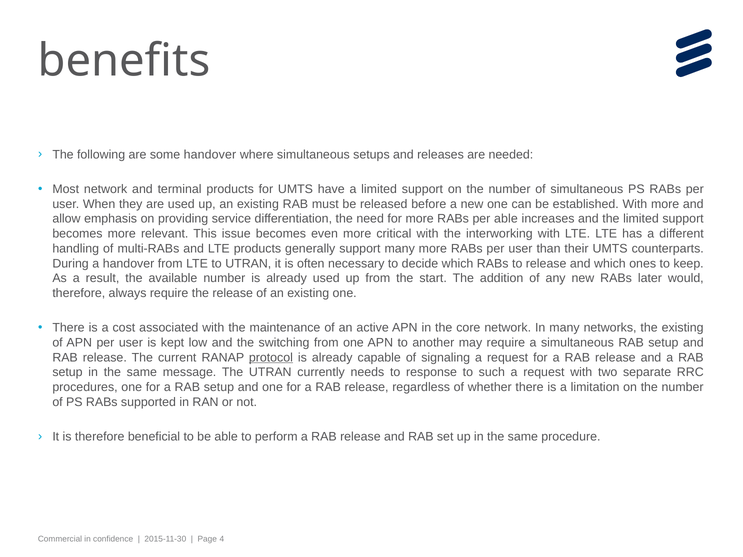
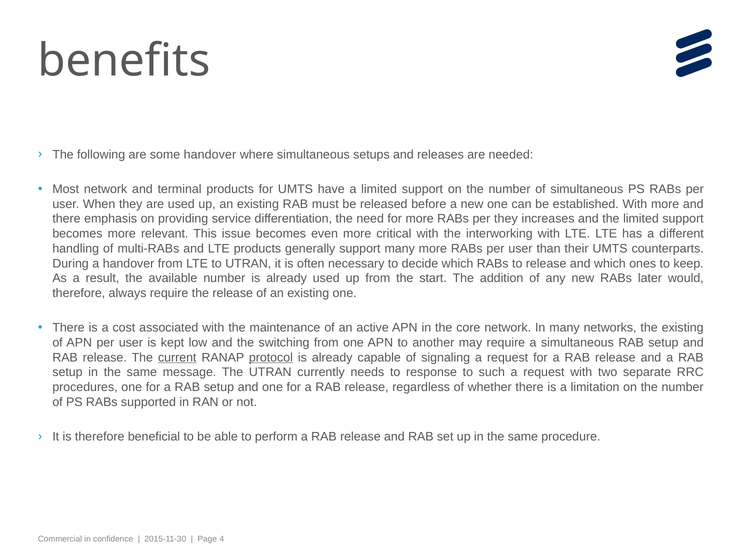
allow: allow -> there (66, 219)
per able: able -> they (506, 219)
current underline: none -> present (177, 358)
